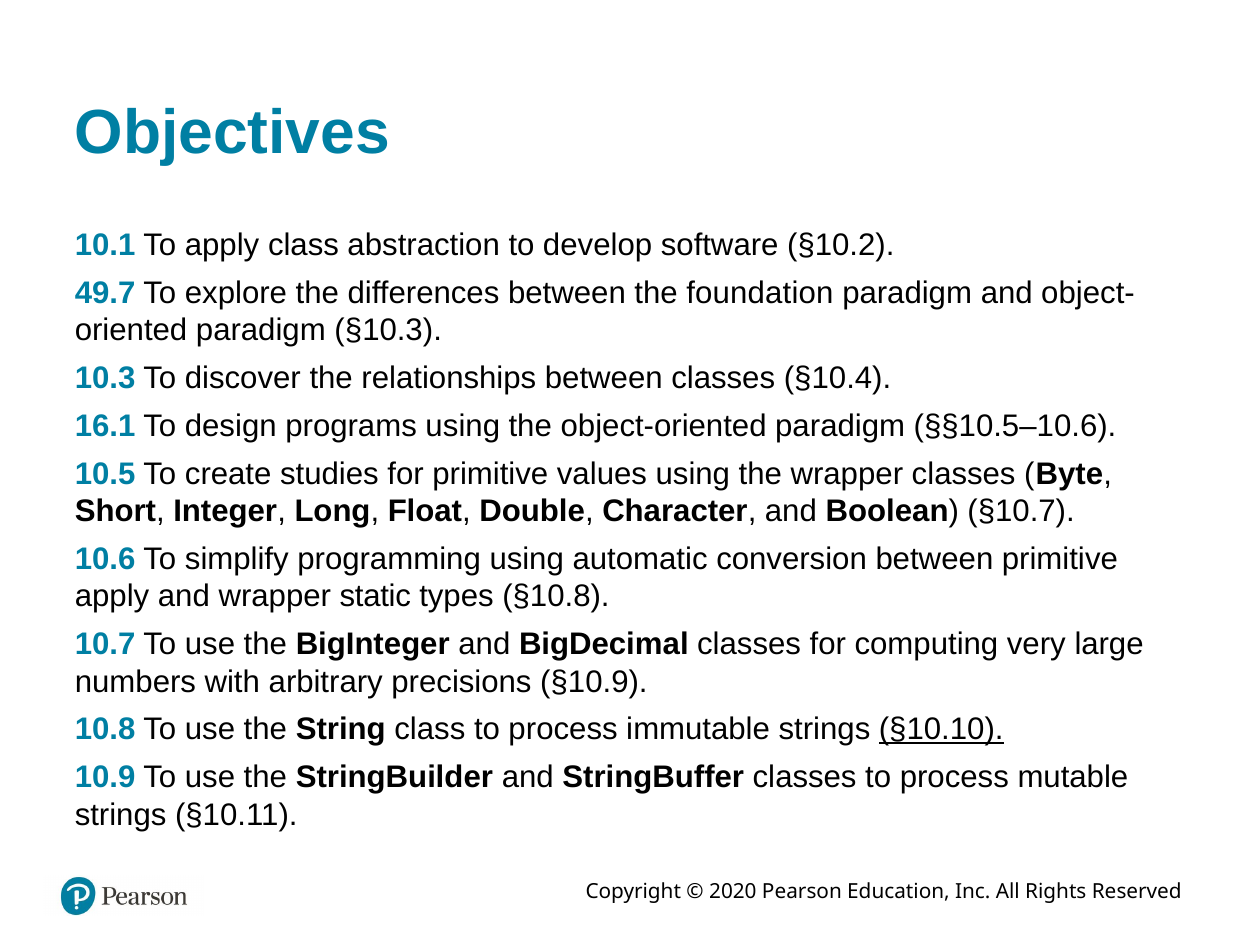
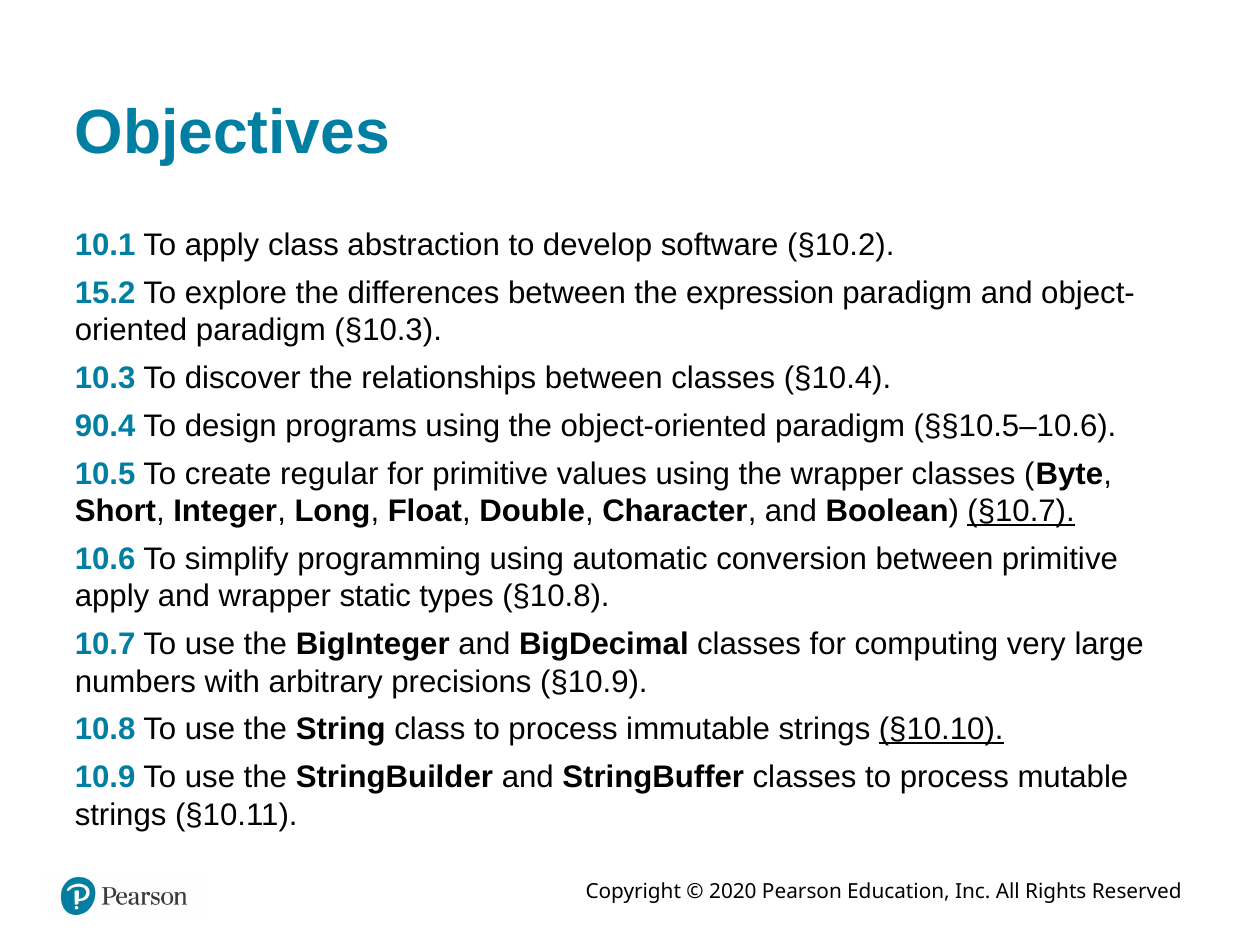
49.7: 49.7 -> 15.2 (105, 293)
foundation: foundation -> expression (760, 293)
16.1: 16.1 -> 90.4 (105, 426)
studies: studies -> regular (329, 474)
§10.7 underline: none -> present (1021, 511)
